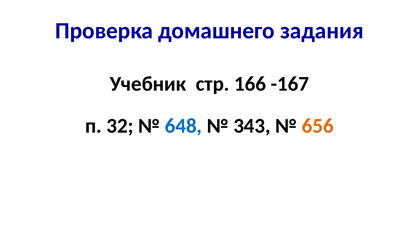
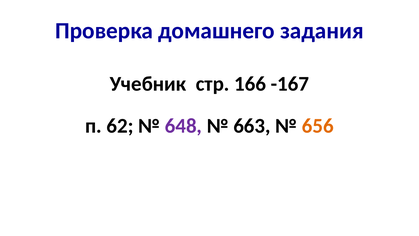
32: 32 -> 62 (120, 126)
648 colour: blue -> purple (183, 126)
343: 343 -> 663 (252, 126)
